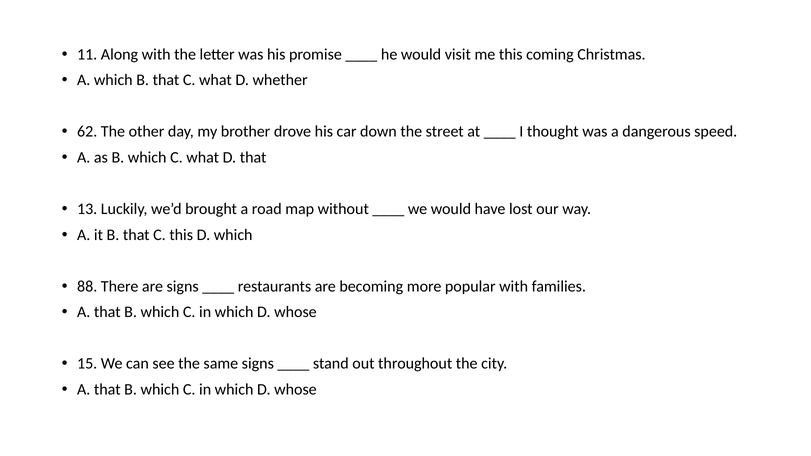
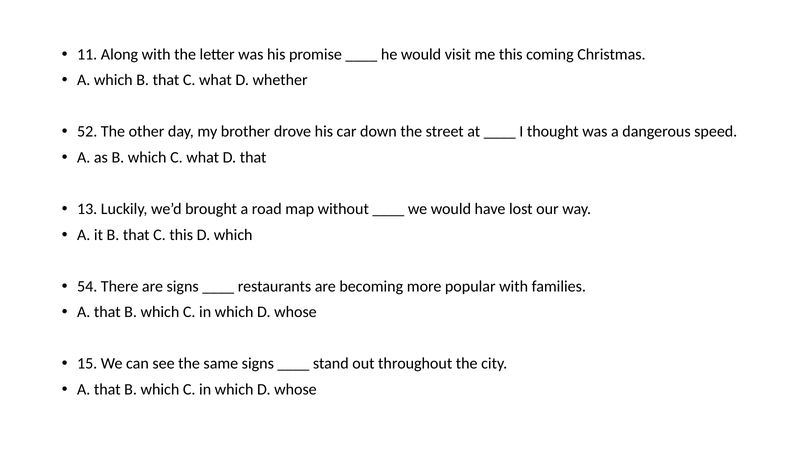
62: 62 -> 52 (87, 132)
88: 88 -> 54 (87, 286)
